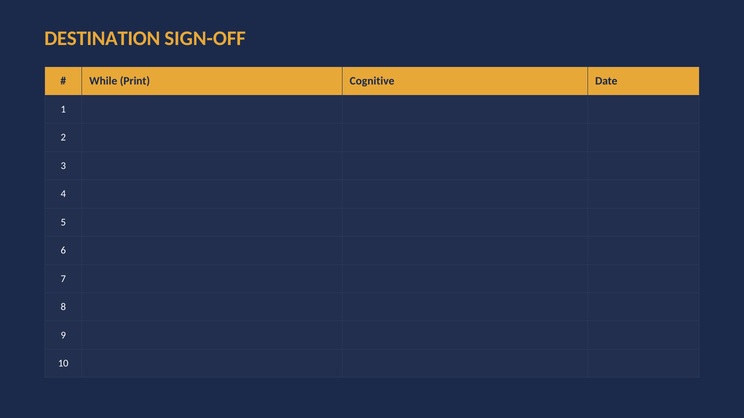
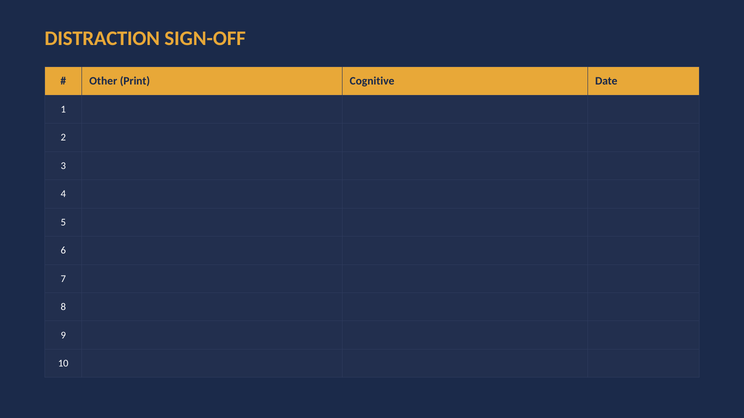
DESTINATION: DESTINATION -> DISTRACTION (102, 39)
While: While -> Other (103, 81)
